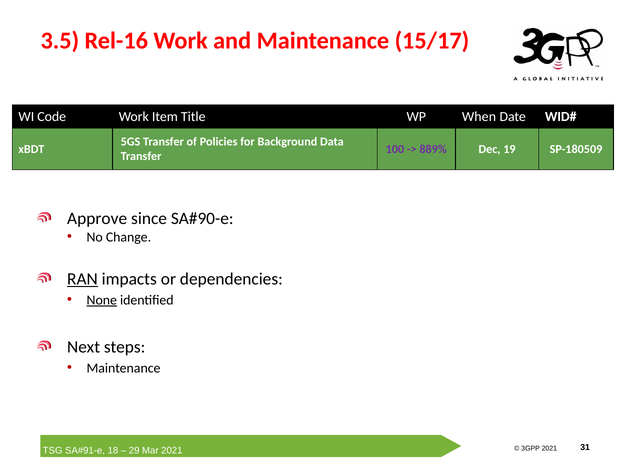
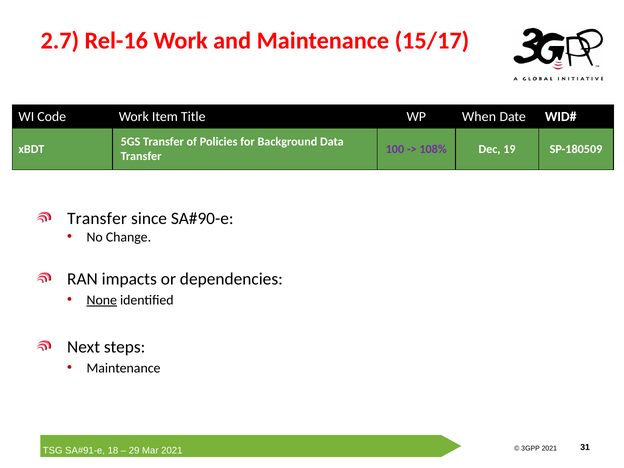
3.5: 3.5 -> 2.7 (60, 41)
889%: 889% -> 108% (433, 149)
Approve: Approve -> Transfer (97, 219)
RAN underline: present -> none (82, 279)
